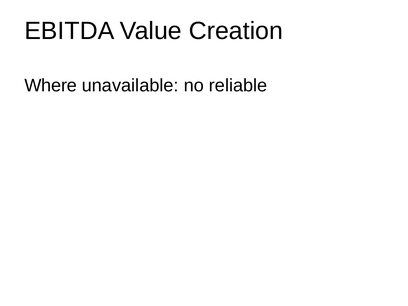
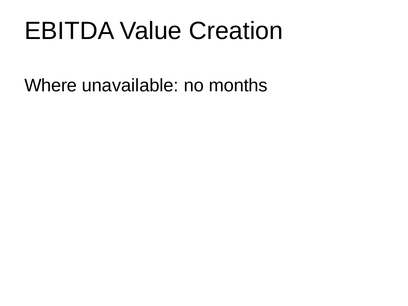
reliable: reliable -> months (238, 86)
